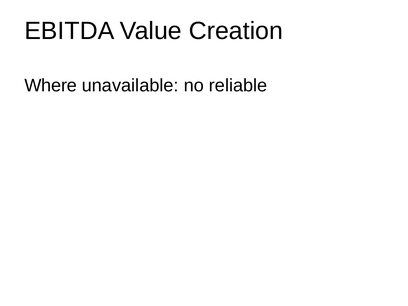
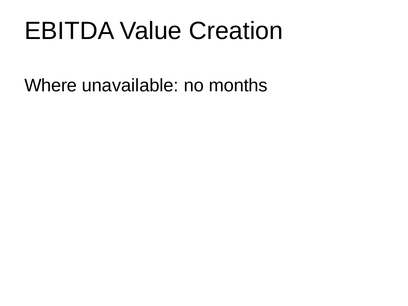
reliable: reliable -> months (238, 86)
